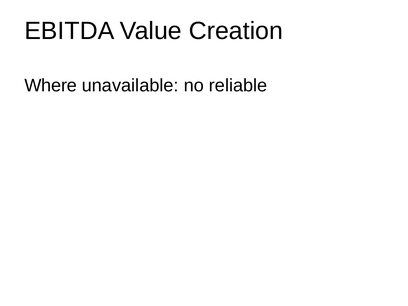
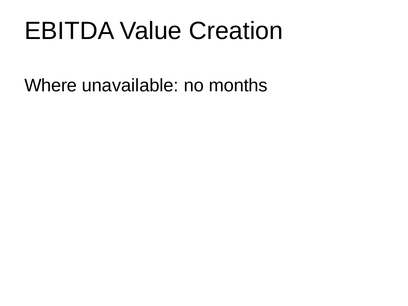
reliable: reliable -> months (238, 86)
